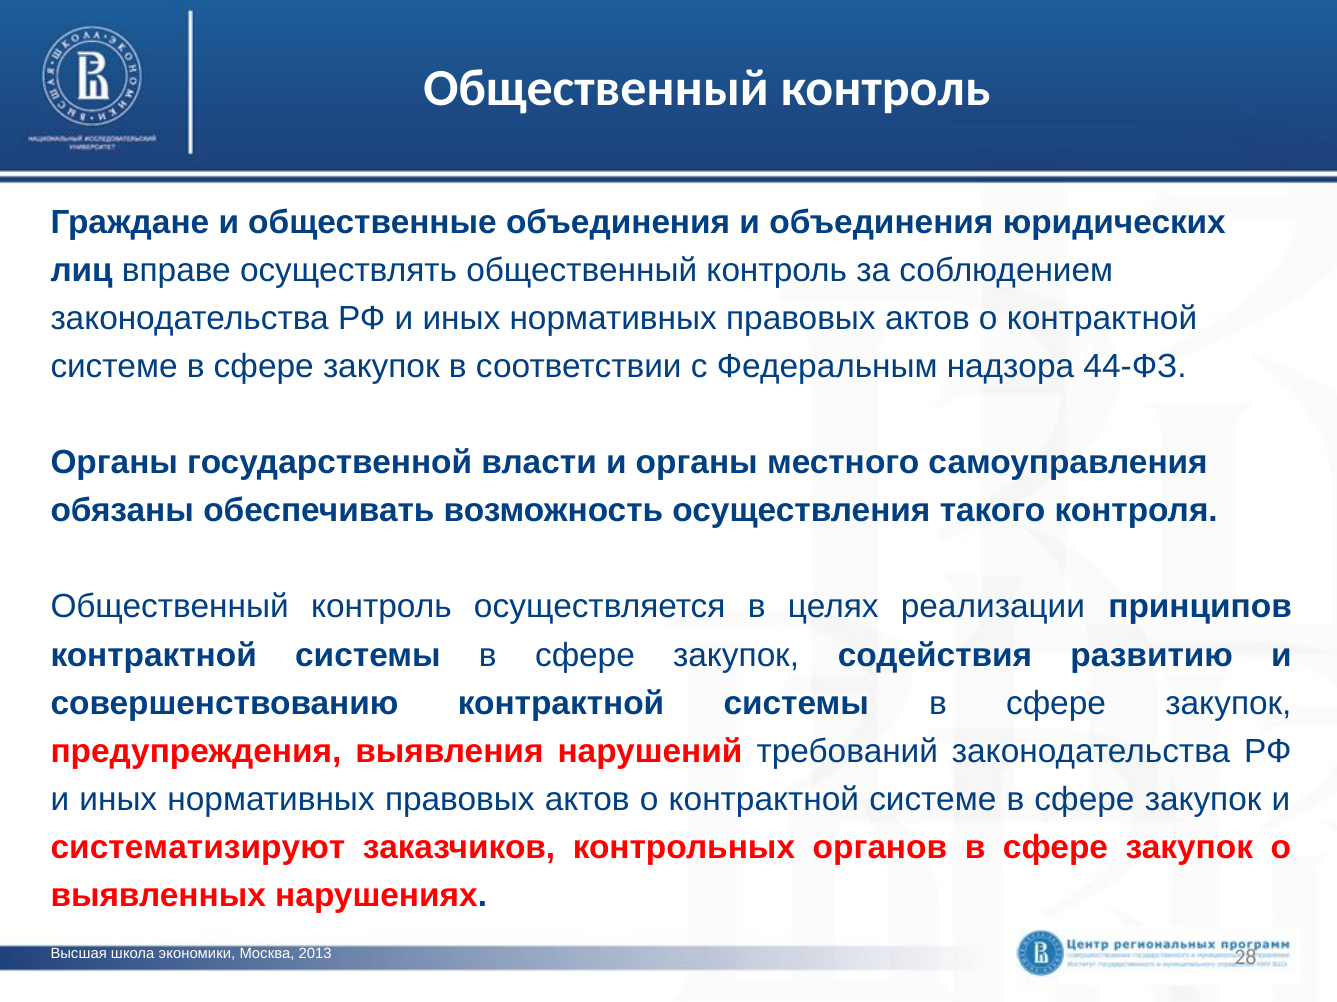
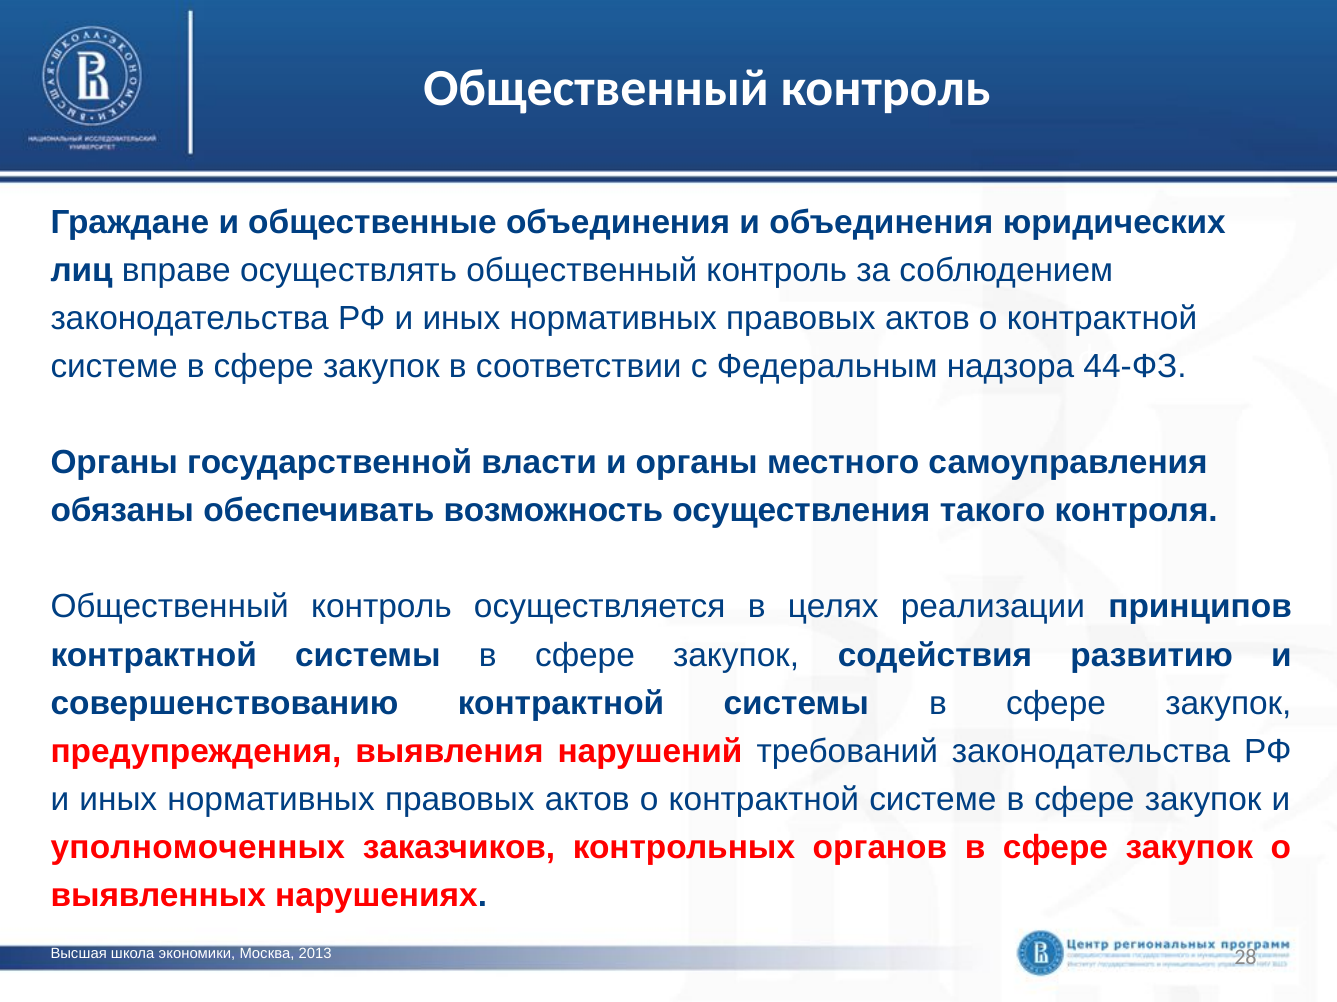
систематизируют: систематизируют -> уполномоченных (198, 848)
